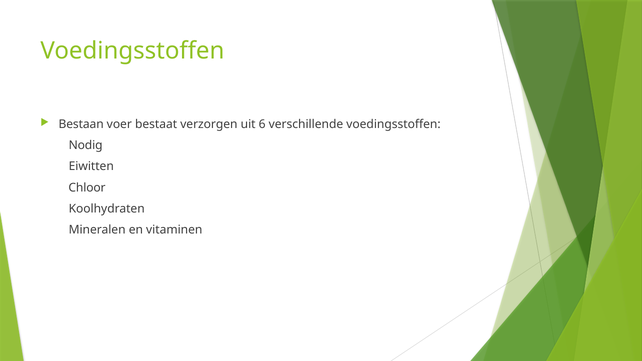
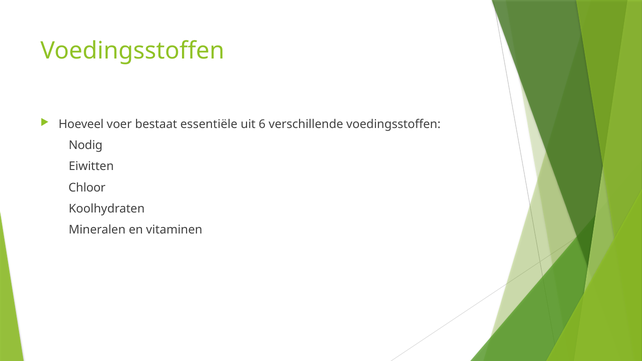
Bestaan: Bestaan -> Hoeveel (81, 124)
verzorgen: verzorgen -> essentiële (209, 124)
